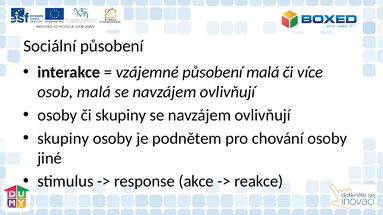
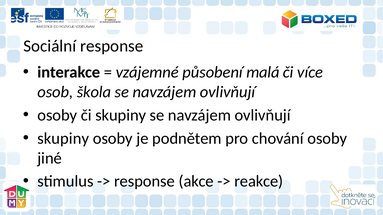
Sociální působení: působení -> response (112, 46)
osob malá: malá -> škola (94, 92)
